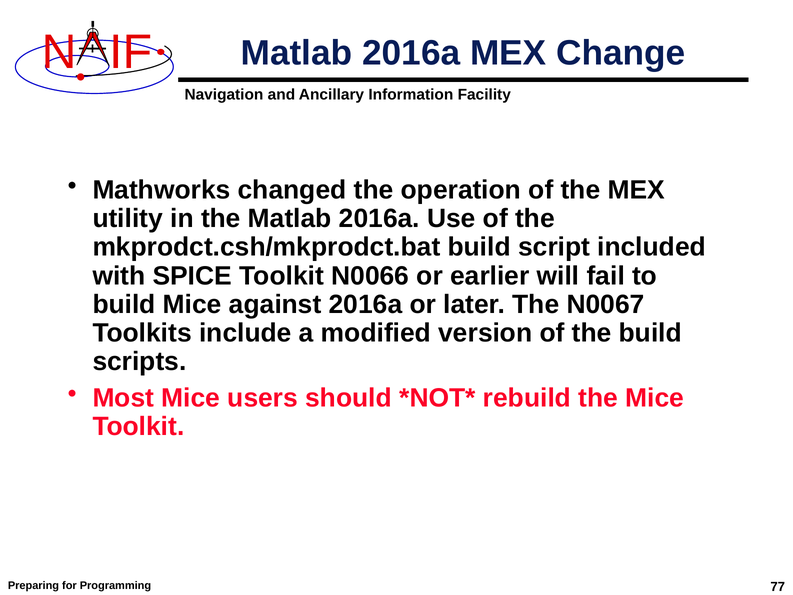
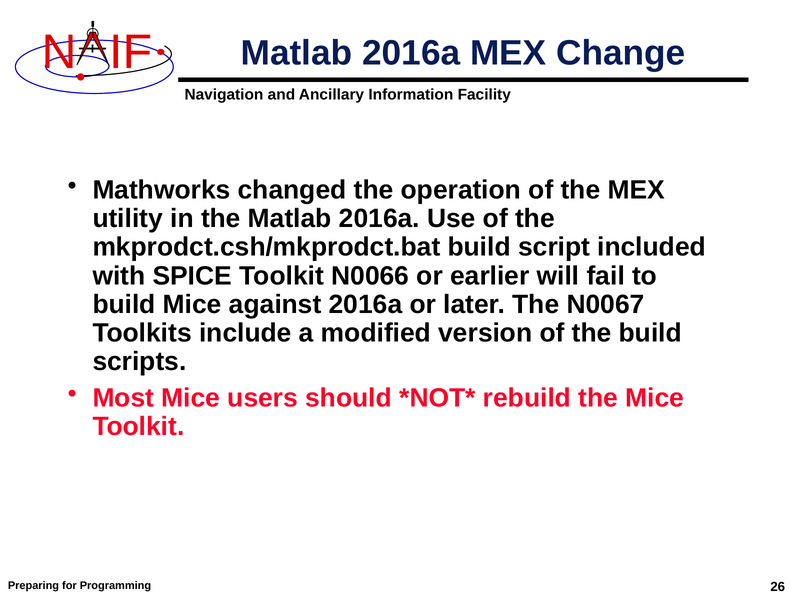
77: 77 -> 26 (778, 587)
